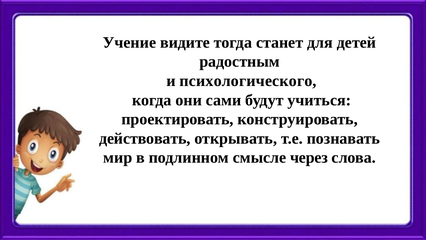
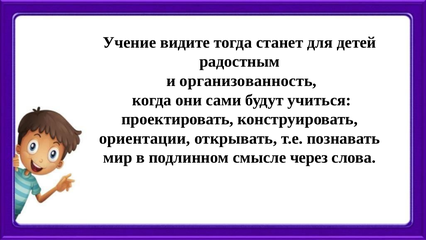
психологического: психологического -> организованность (248, 81)
действовать: действовать -> ориентации (145, 138)
